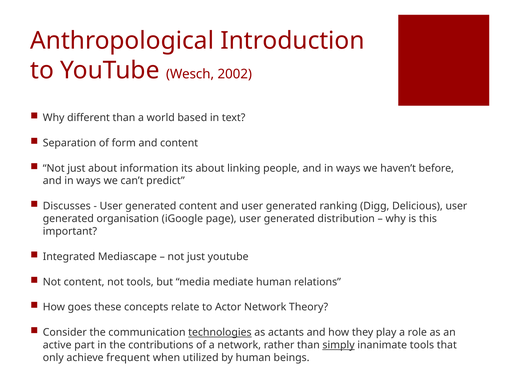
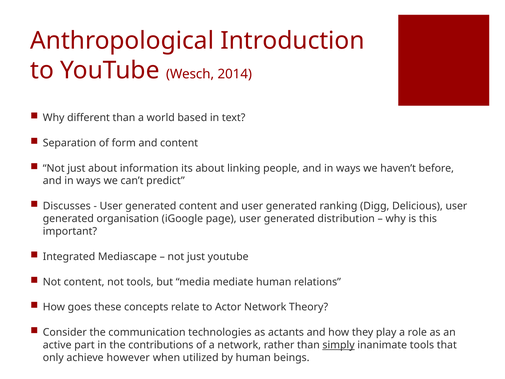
2002: 2002 -> 2014 (235, 74)
technologies underline: present -> none (220, 332)
frequent: frequent -> however (128, 357)
